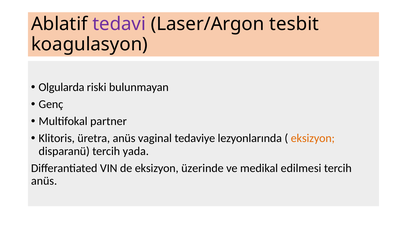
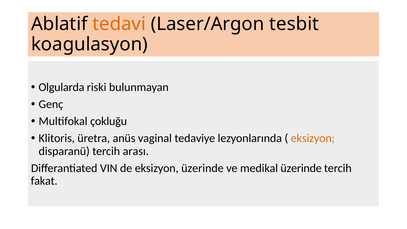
tedavi colour: purple -> orange (119, 24)
partner: partner -> çokluğu (109, 121)
yada: yada -> arası (136, 151)
medikal edilmesi: edilmesi -> üzerinde (301, 168)
anüs: anüs -> fakat (44, 181)
